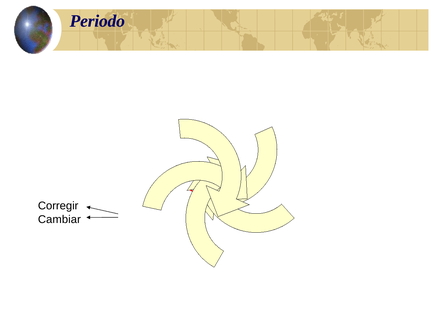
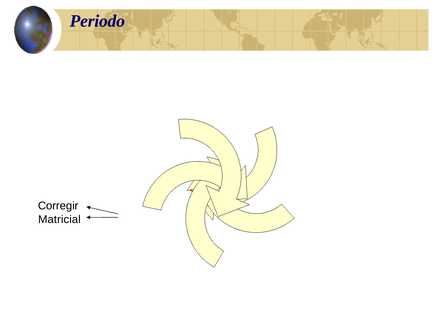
Cambiar: Cambiar -> Matricial (59, 219)
